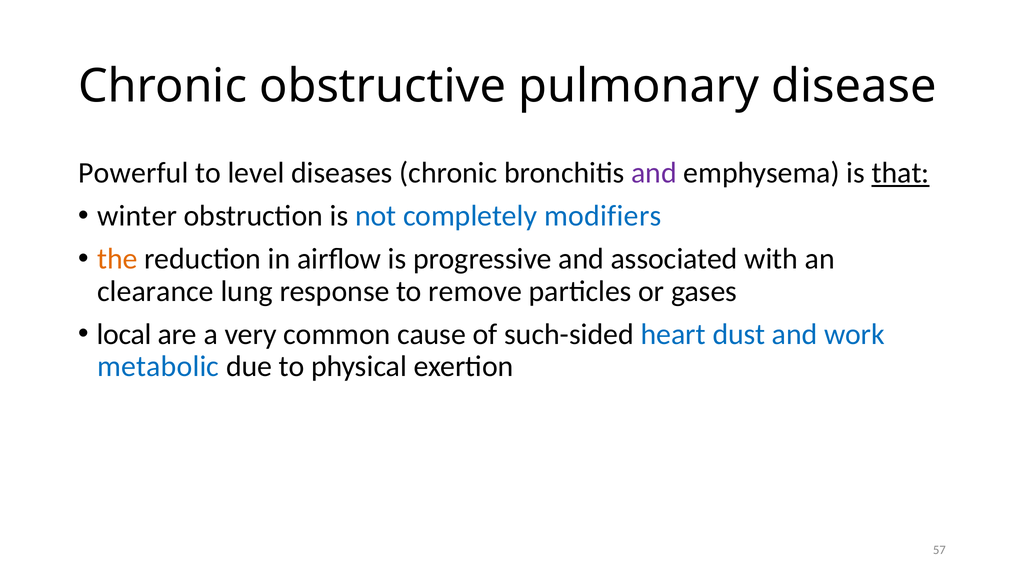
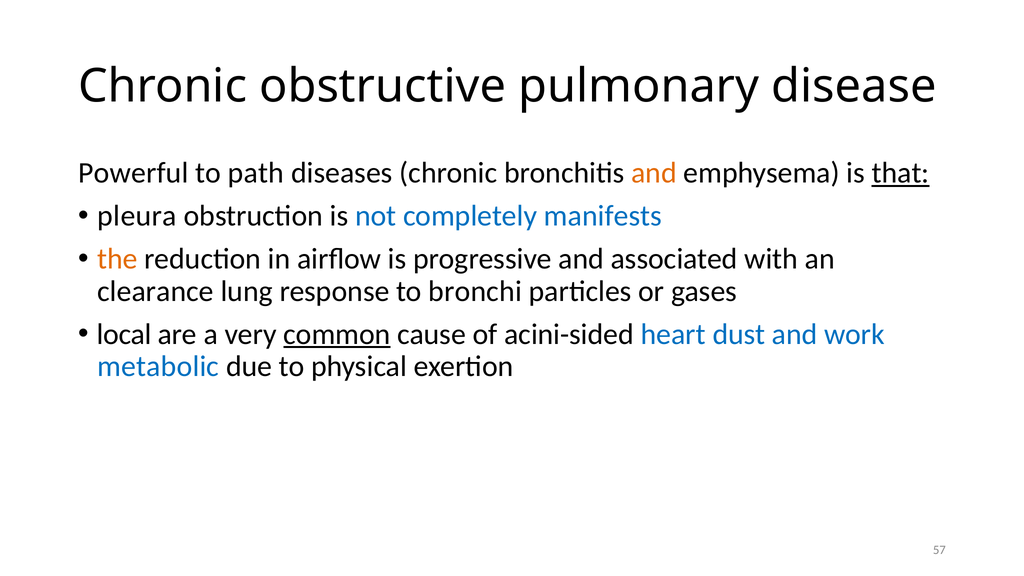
level: level -> path (256, 173)
and colour: purple -> orange (654, 173)
winter: winter -> pleura (137, 216)
modifiers: modifiers -> manifests (603, 216)
remove: remove -> bronchi (475, 291)
common underline: none -> present (337, 334)
such-sided: such-sided -> acini-sided (569, 334)
